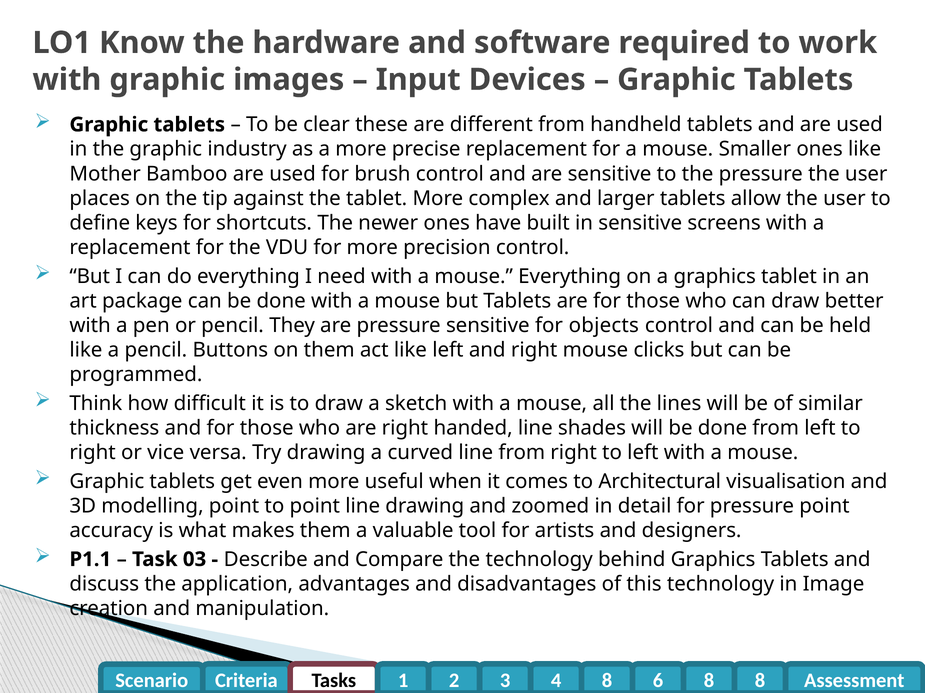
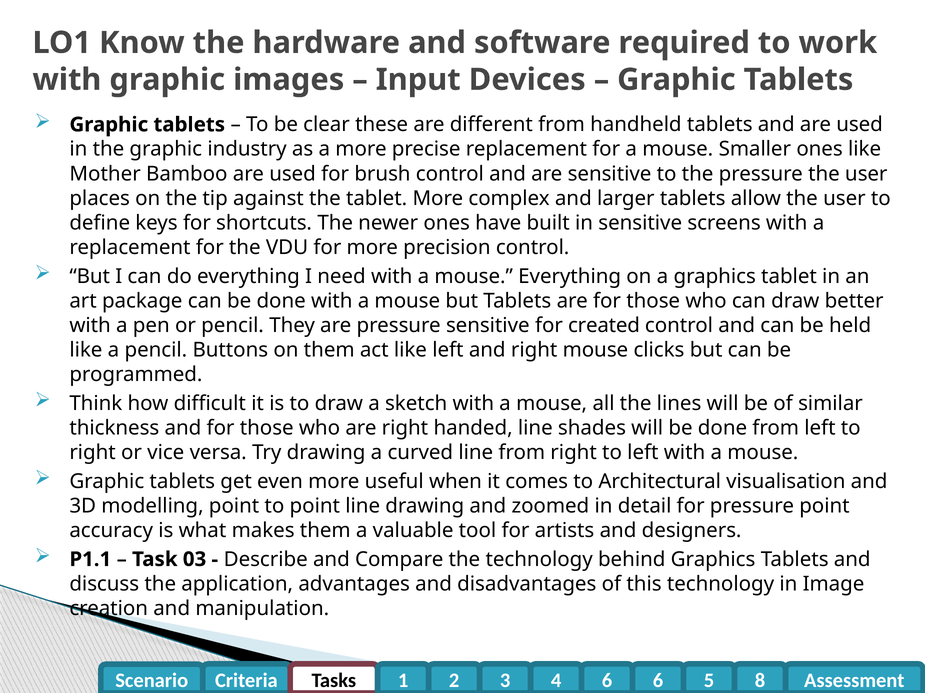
objects: objects -> created (604, 326)
4 8: 8 -> 6 (607, 681)
6 8: 8 -> 5 (709, 681)
